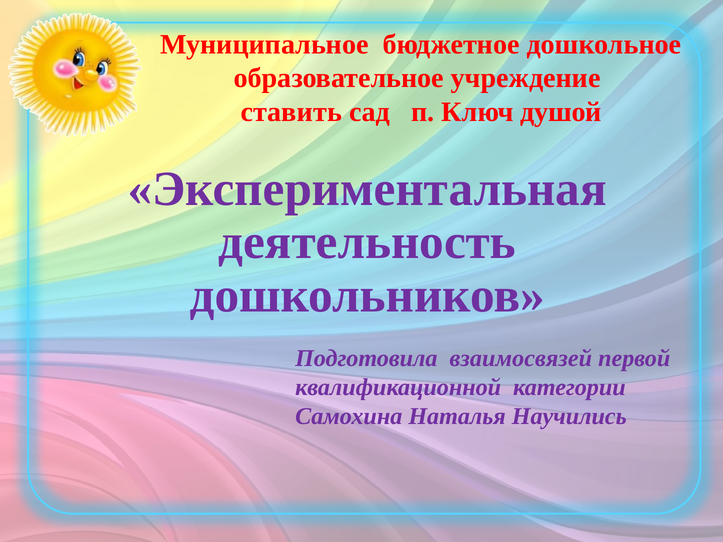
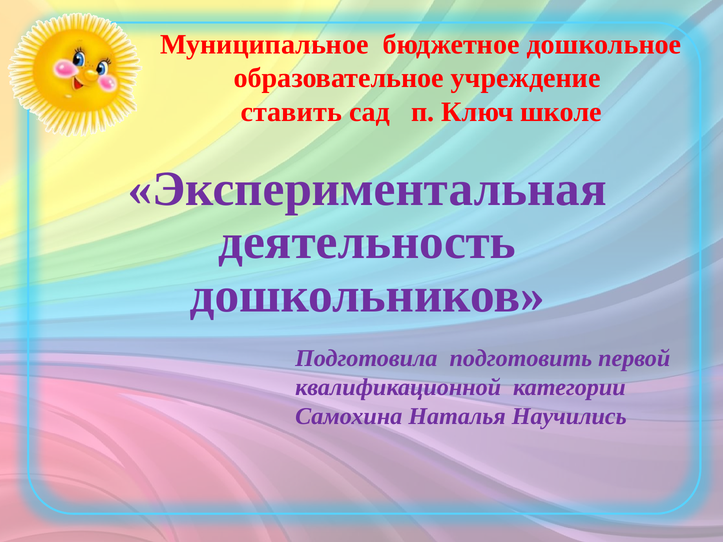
душой: душой -> школе (561, 112)
взаимосвязей: взаимосвязей -> подготовить (521, 359)
